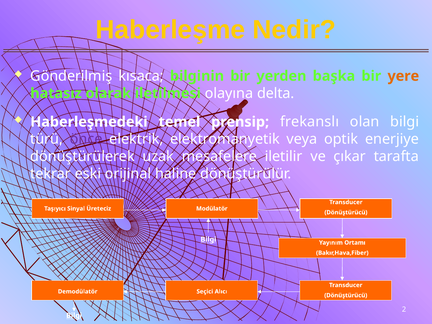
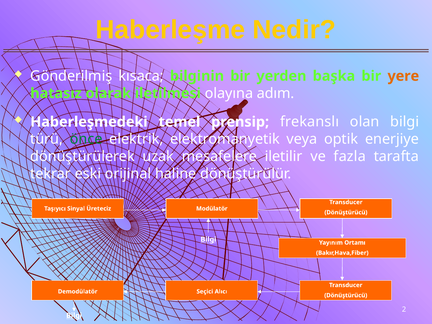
delta: delta -> adım (276, 93)
önce colour: purple -> green (86, 139)
çıkar: çıkar -> fazla (350, 156)
